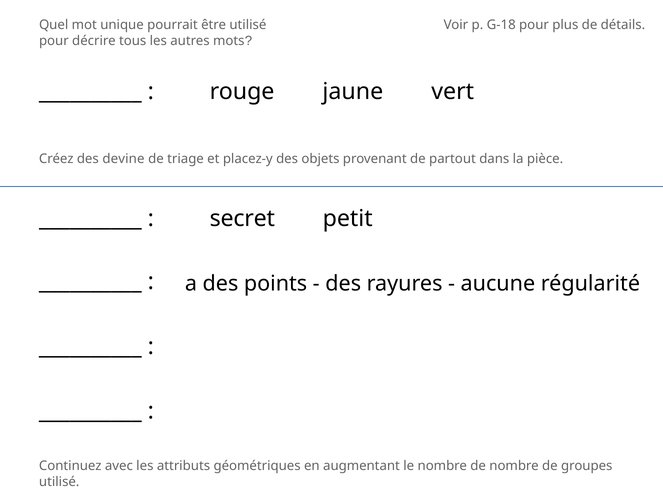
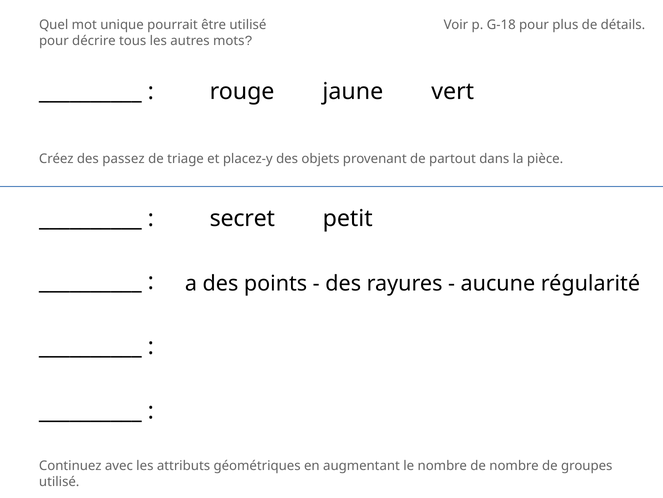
devine: devine -> passez (123, 159)
